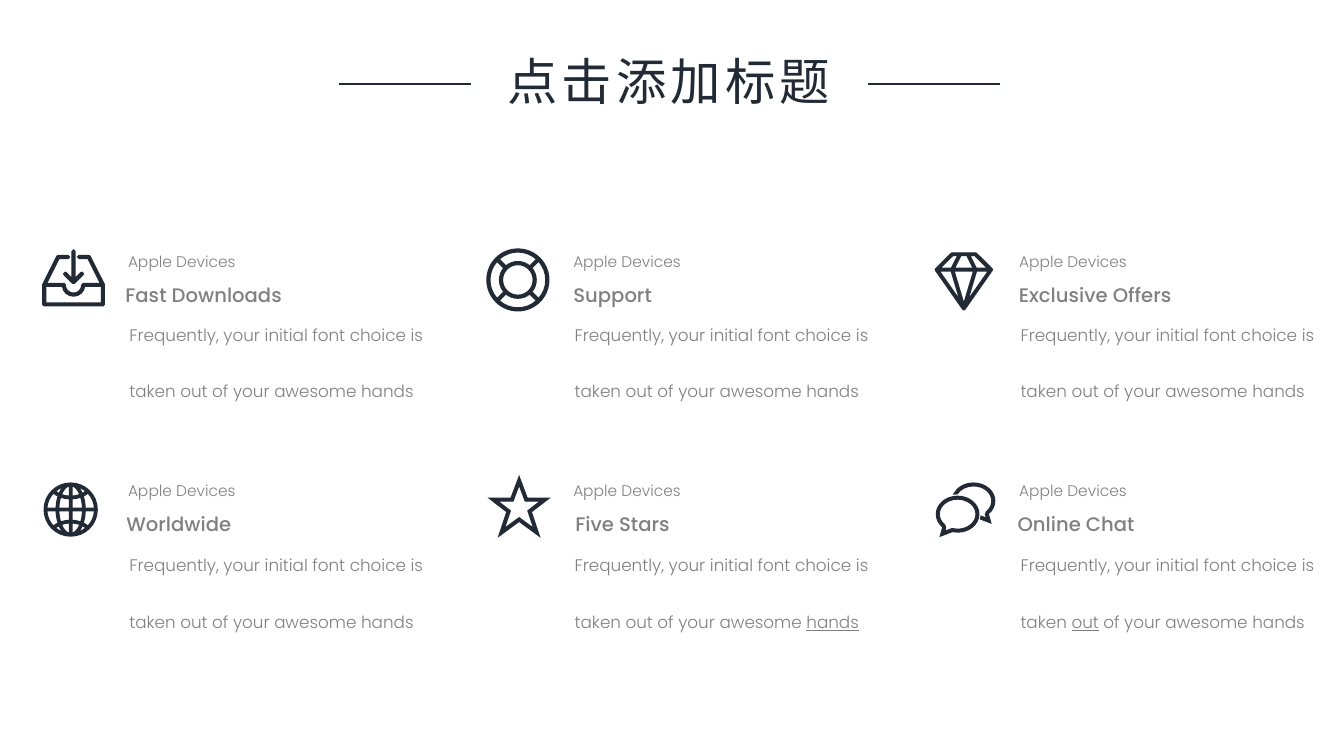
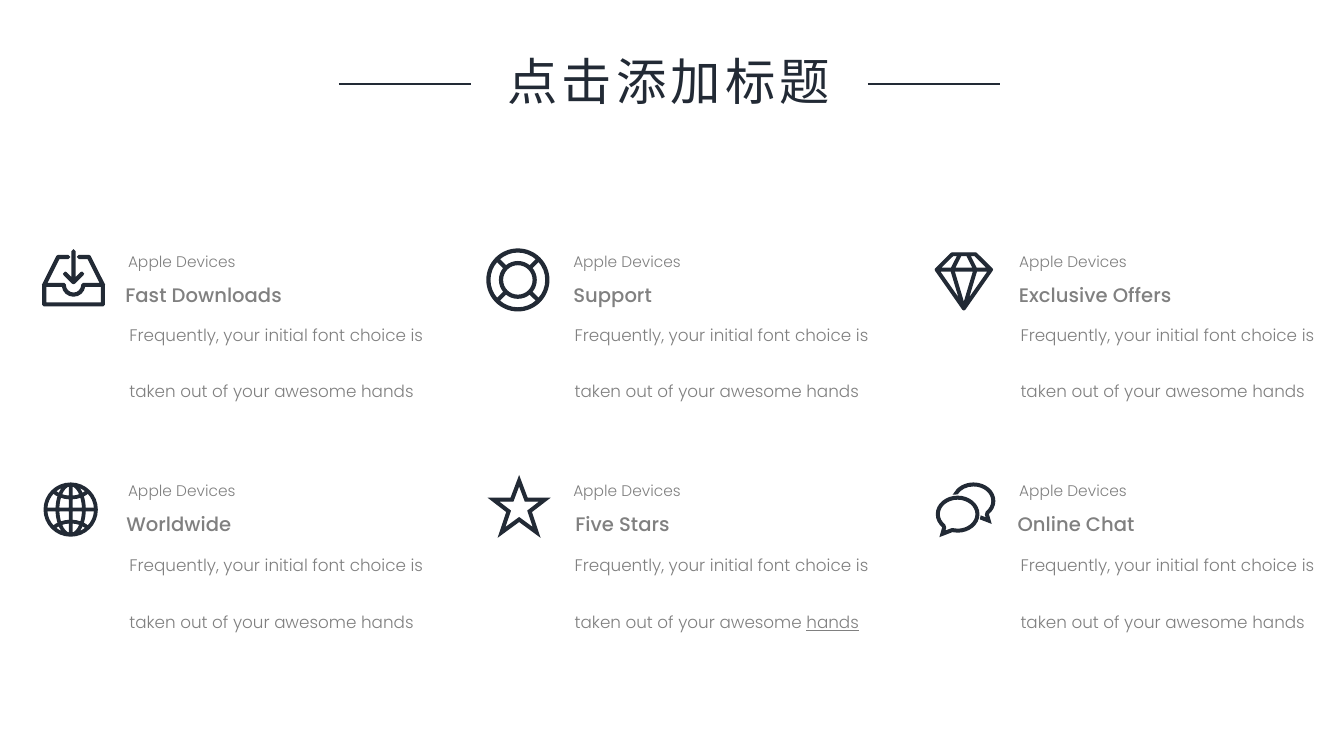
out underline: present -> none (1085, 623)
